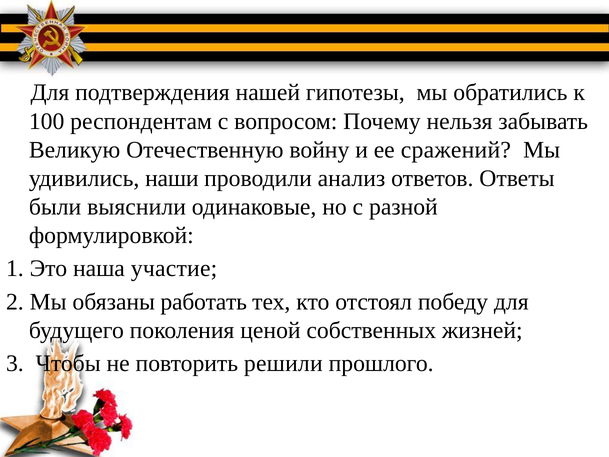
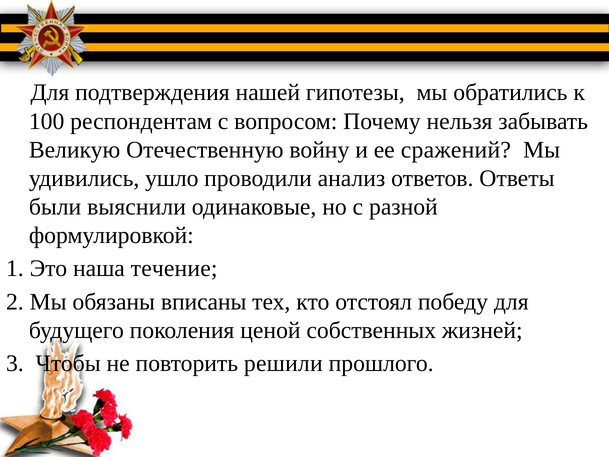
наши: наши -> ушло (172, 178)
участие: участие -> течение (174, 268)
работать: работать -> вписаны (204, 302)
